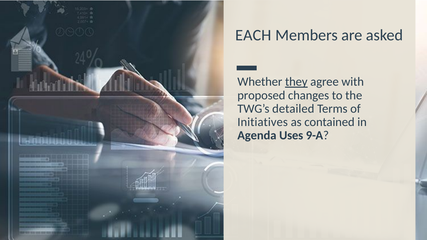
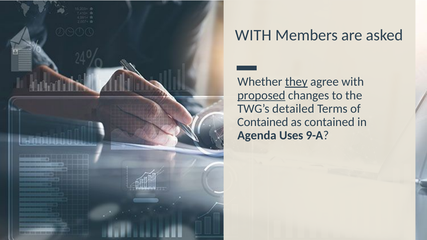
EACH: EACH -> WITH (253, 35)
proposed underline: none -> present (261, 95)
Initiatives: Initiatives -> Contained (263, 122)
